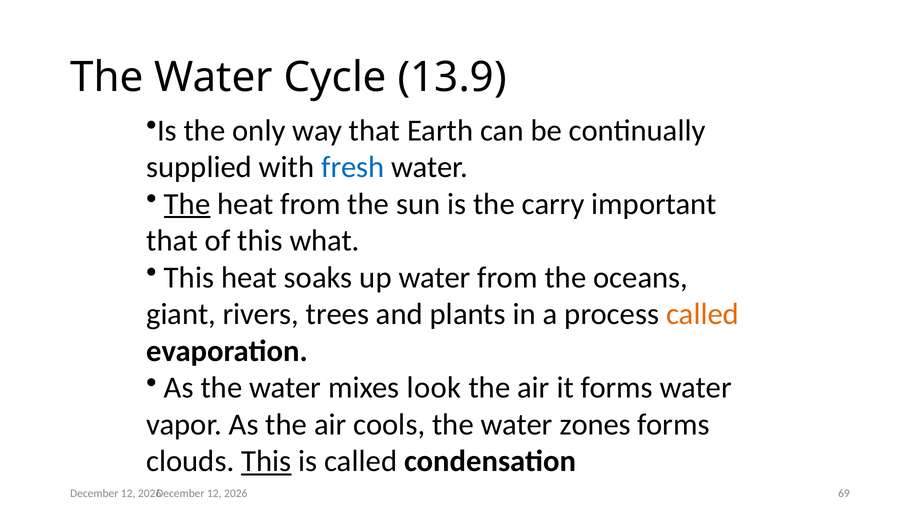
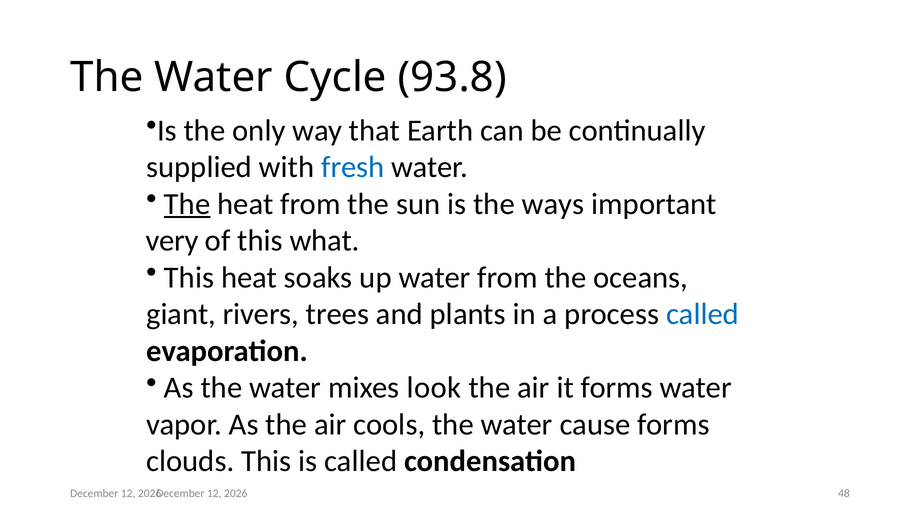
13.9: 13.9 -> 93.8 (452, 77)
carry: carry -> ways (553, 204)
that: that -> very (172, 241)
called colour: orange -> blue (703, 315)
zones: zones -> cause (595, 425)
This underline: present -> none (266, 462)
69: 69 -> 48 (844, 494)
